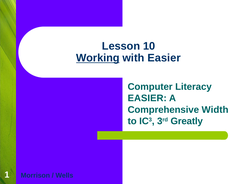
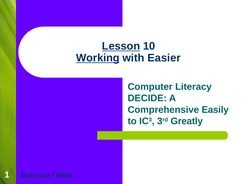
Lesson underline: none -> present (121, 46)
EASIER: EASIER -> DECIDE (147, 98)
Width: Width -> Easily (215, 110)
